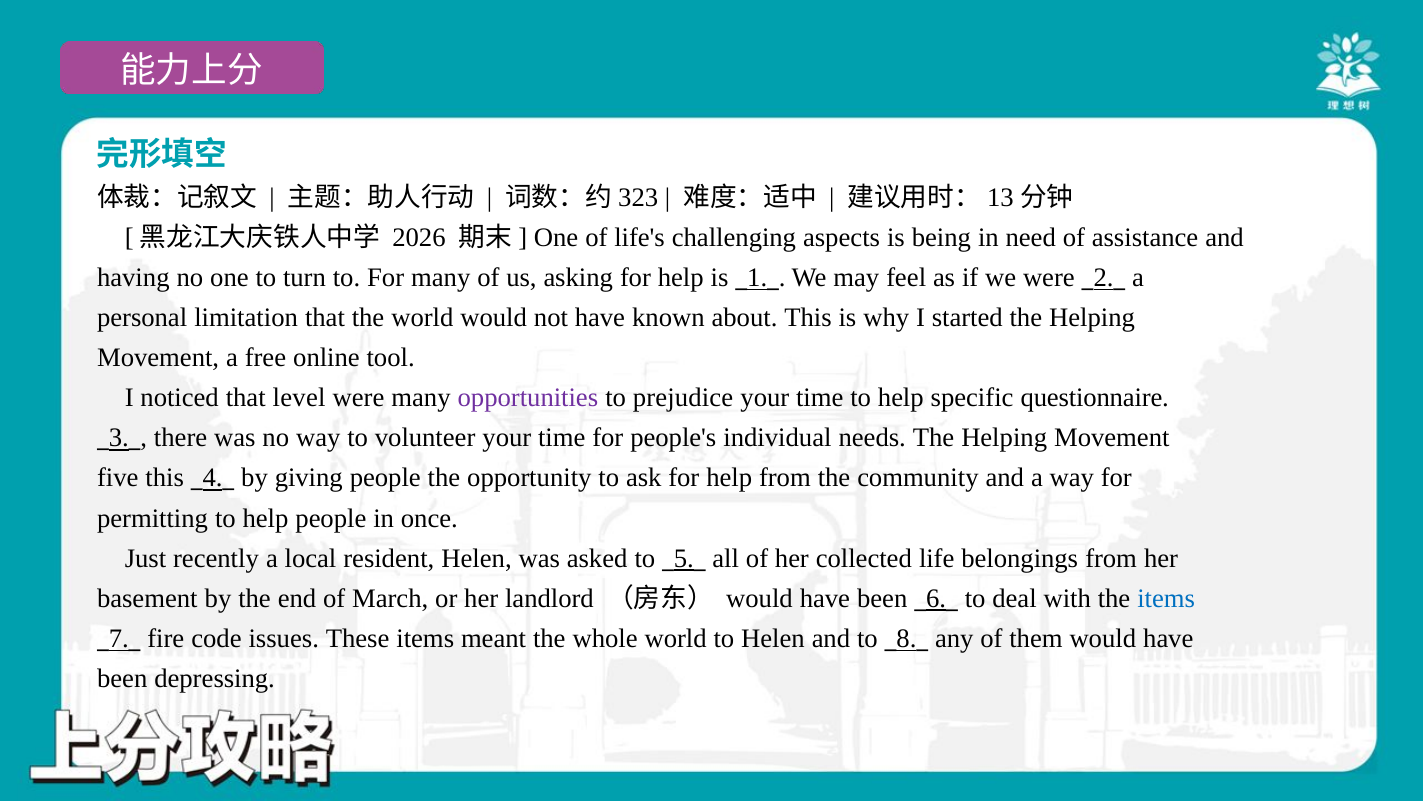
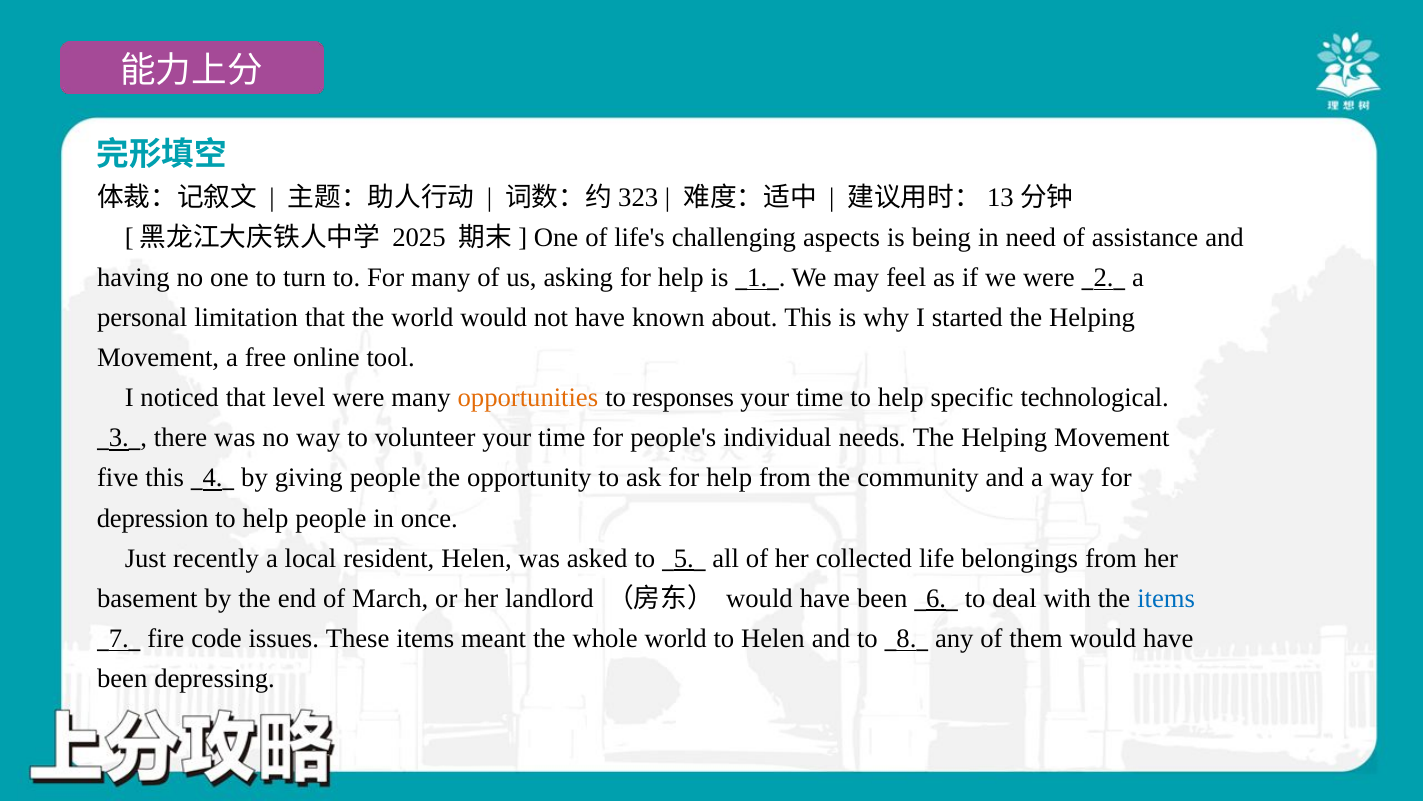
2026: 2026 -> 2025 (419, 238)
opportunities colour: purple -> orange (528, 398)
prejudice: prejudice -> responses (683, 398)
questionnaire: questionnaire -> technological (1095, 398)
permitting: permitting -> depression (153, 518)
